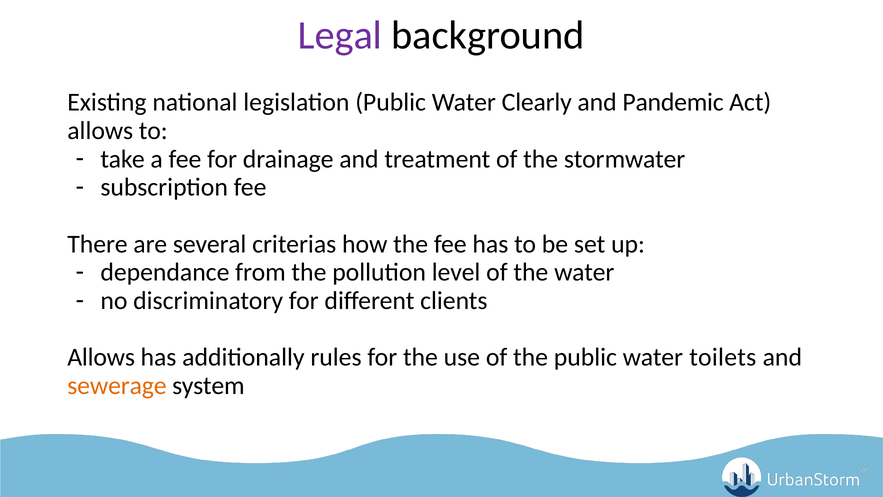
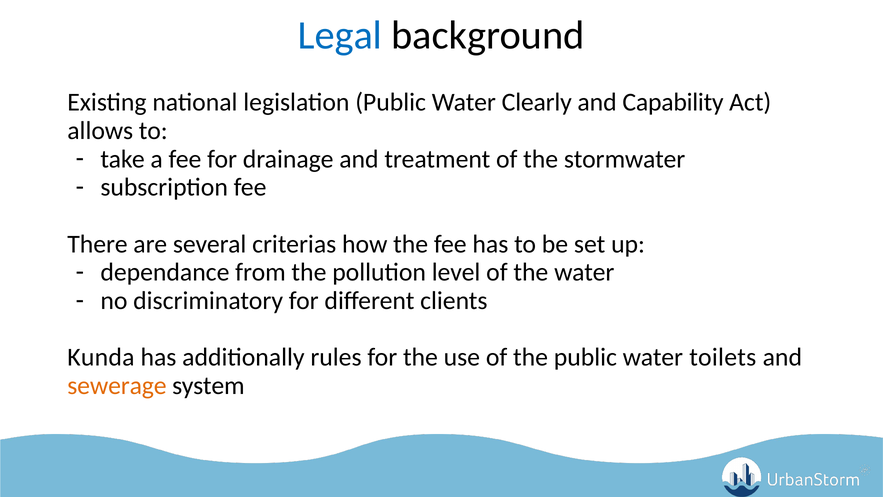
Legal colour: purple -> blue (340, 35)
Pandemic: Pandemic -> Capability (673, 102)
Allows: Allows -> Kunda (101, 357)
